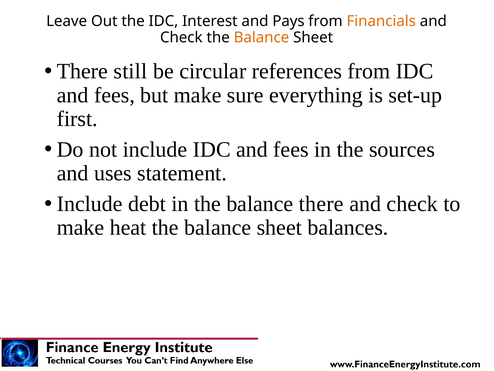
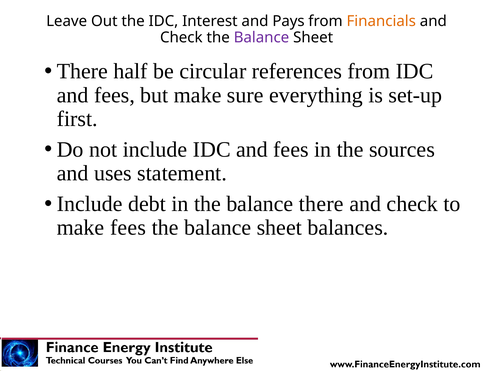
Balance colour: orange -> purple (261, 38)
still: still -> half (131, 71)
make heat: heat -> fees (128, 227)
